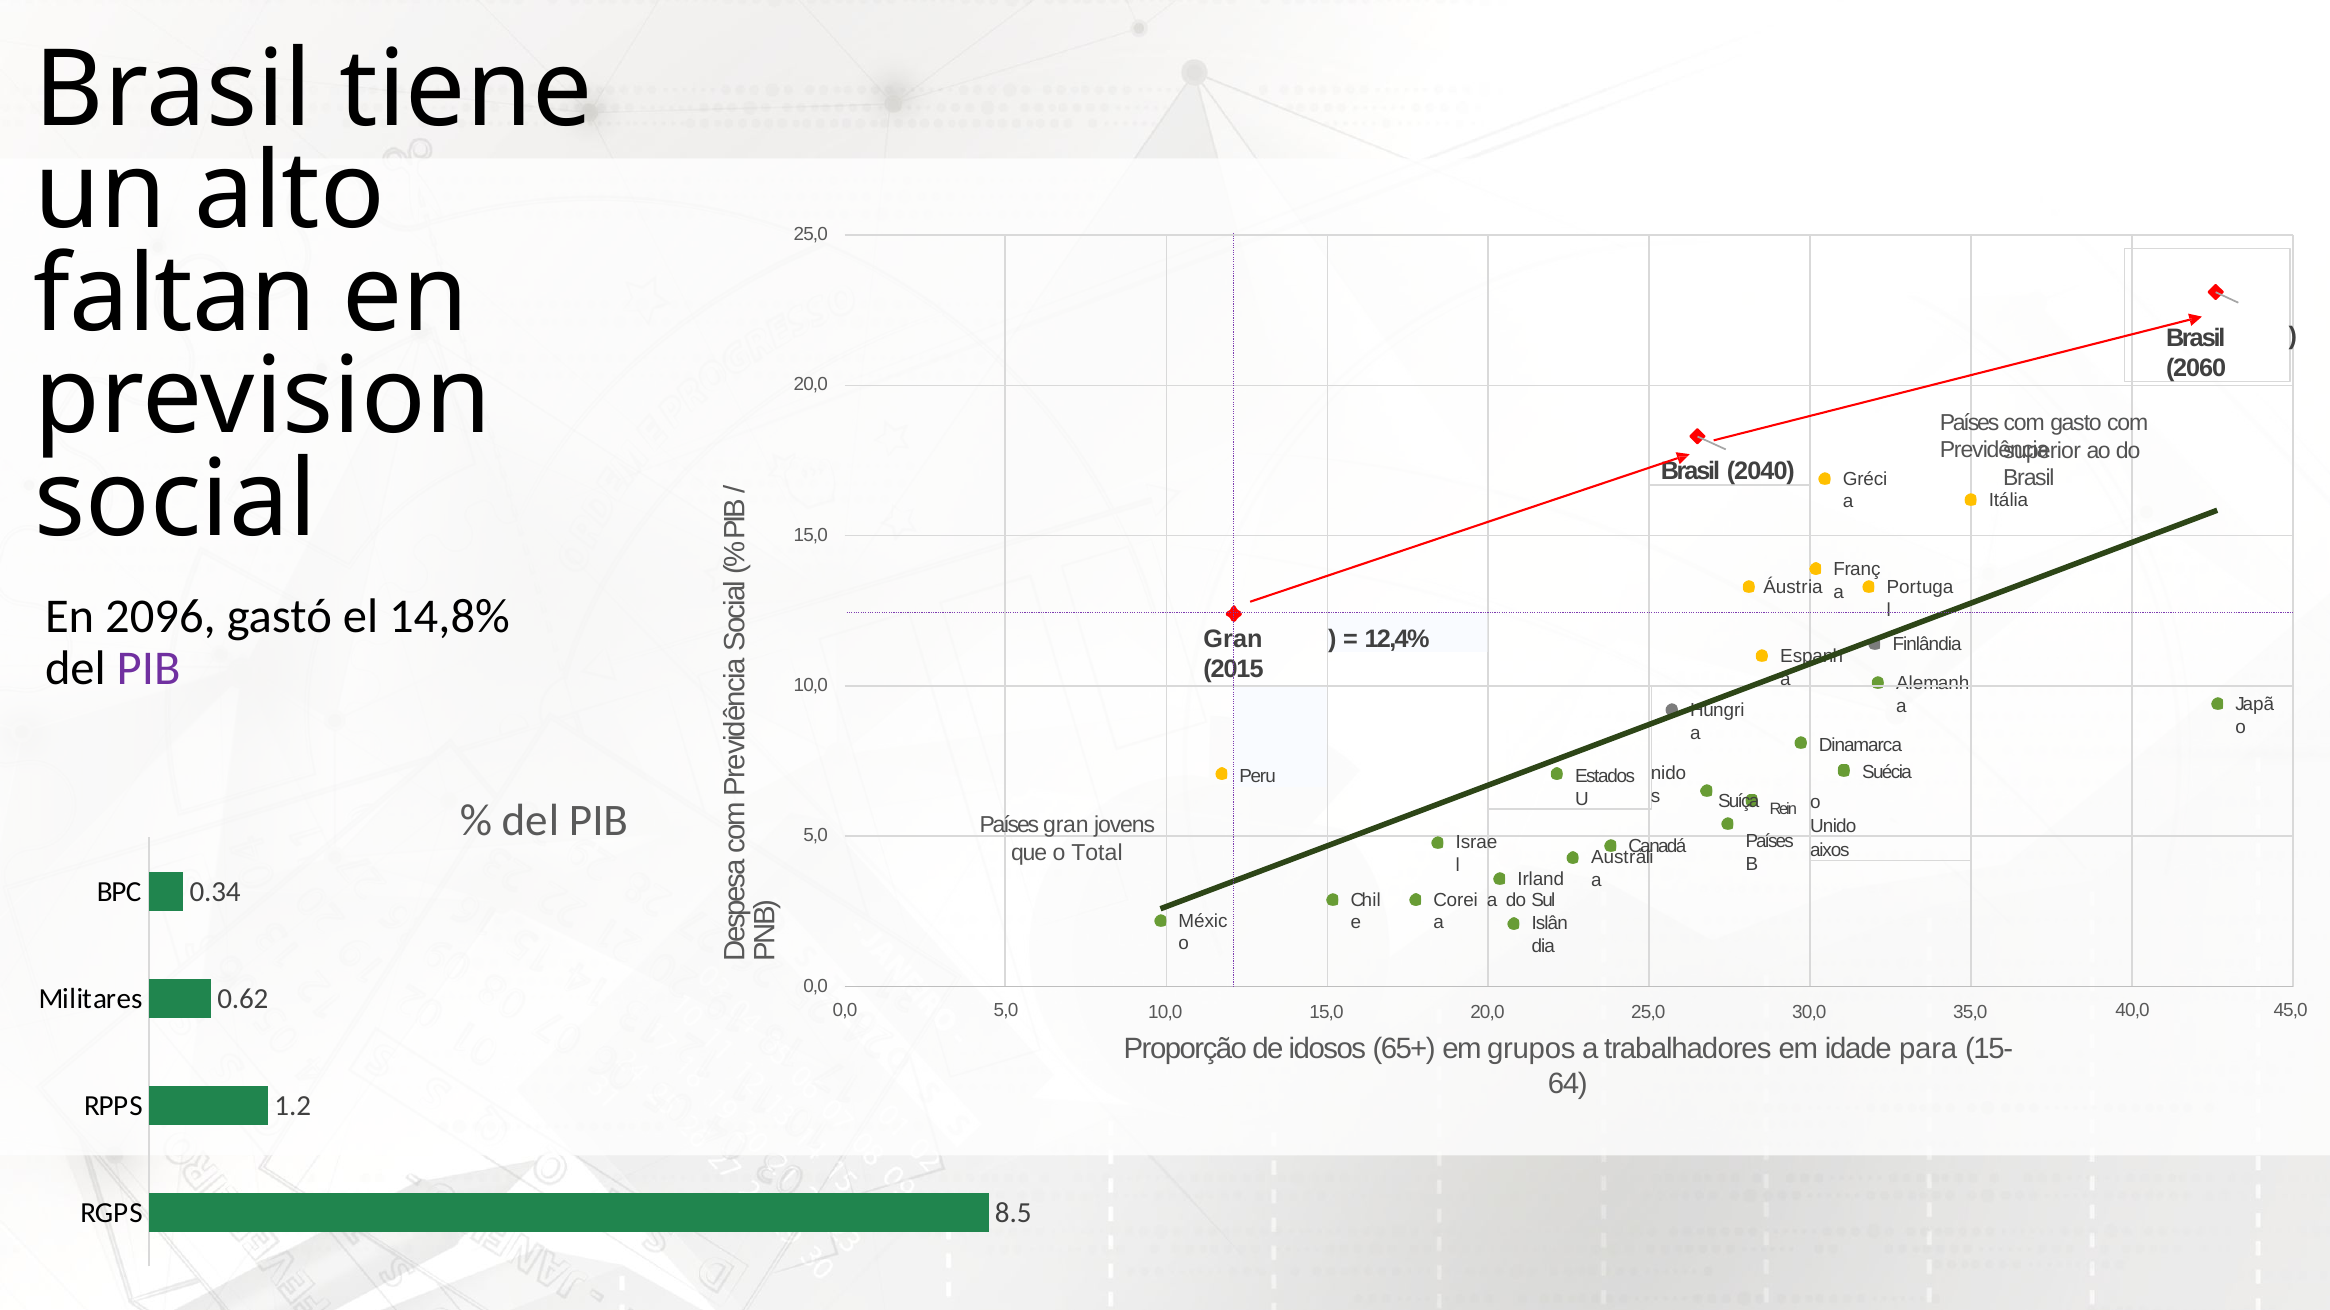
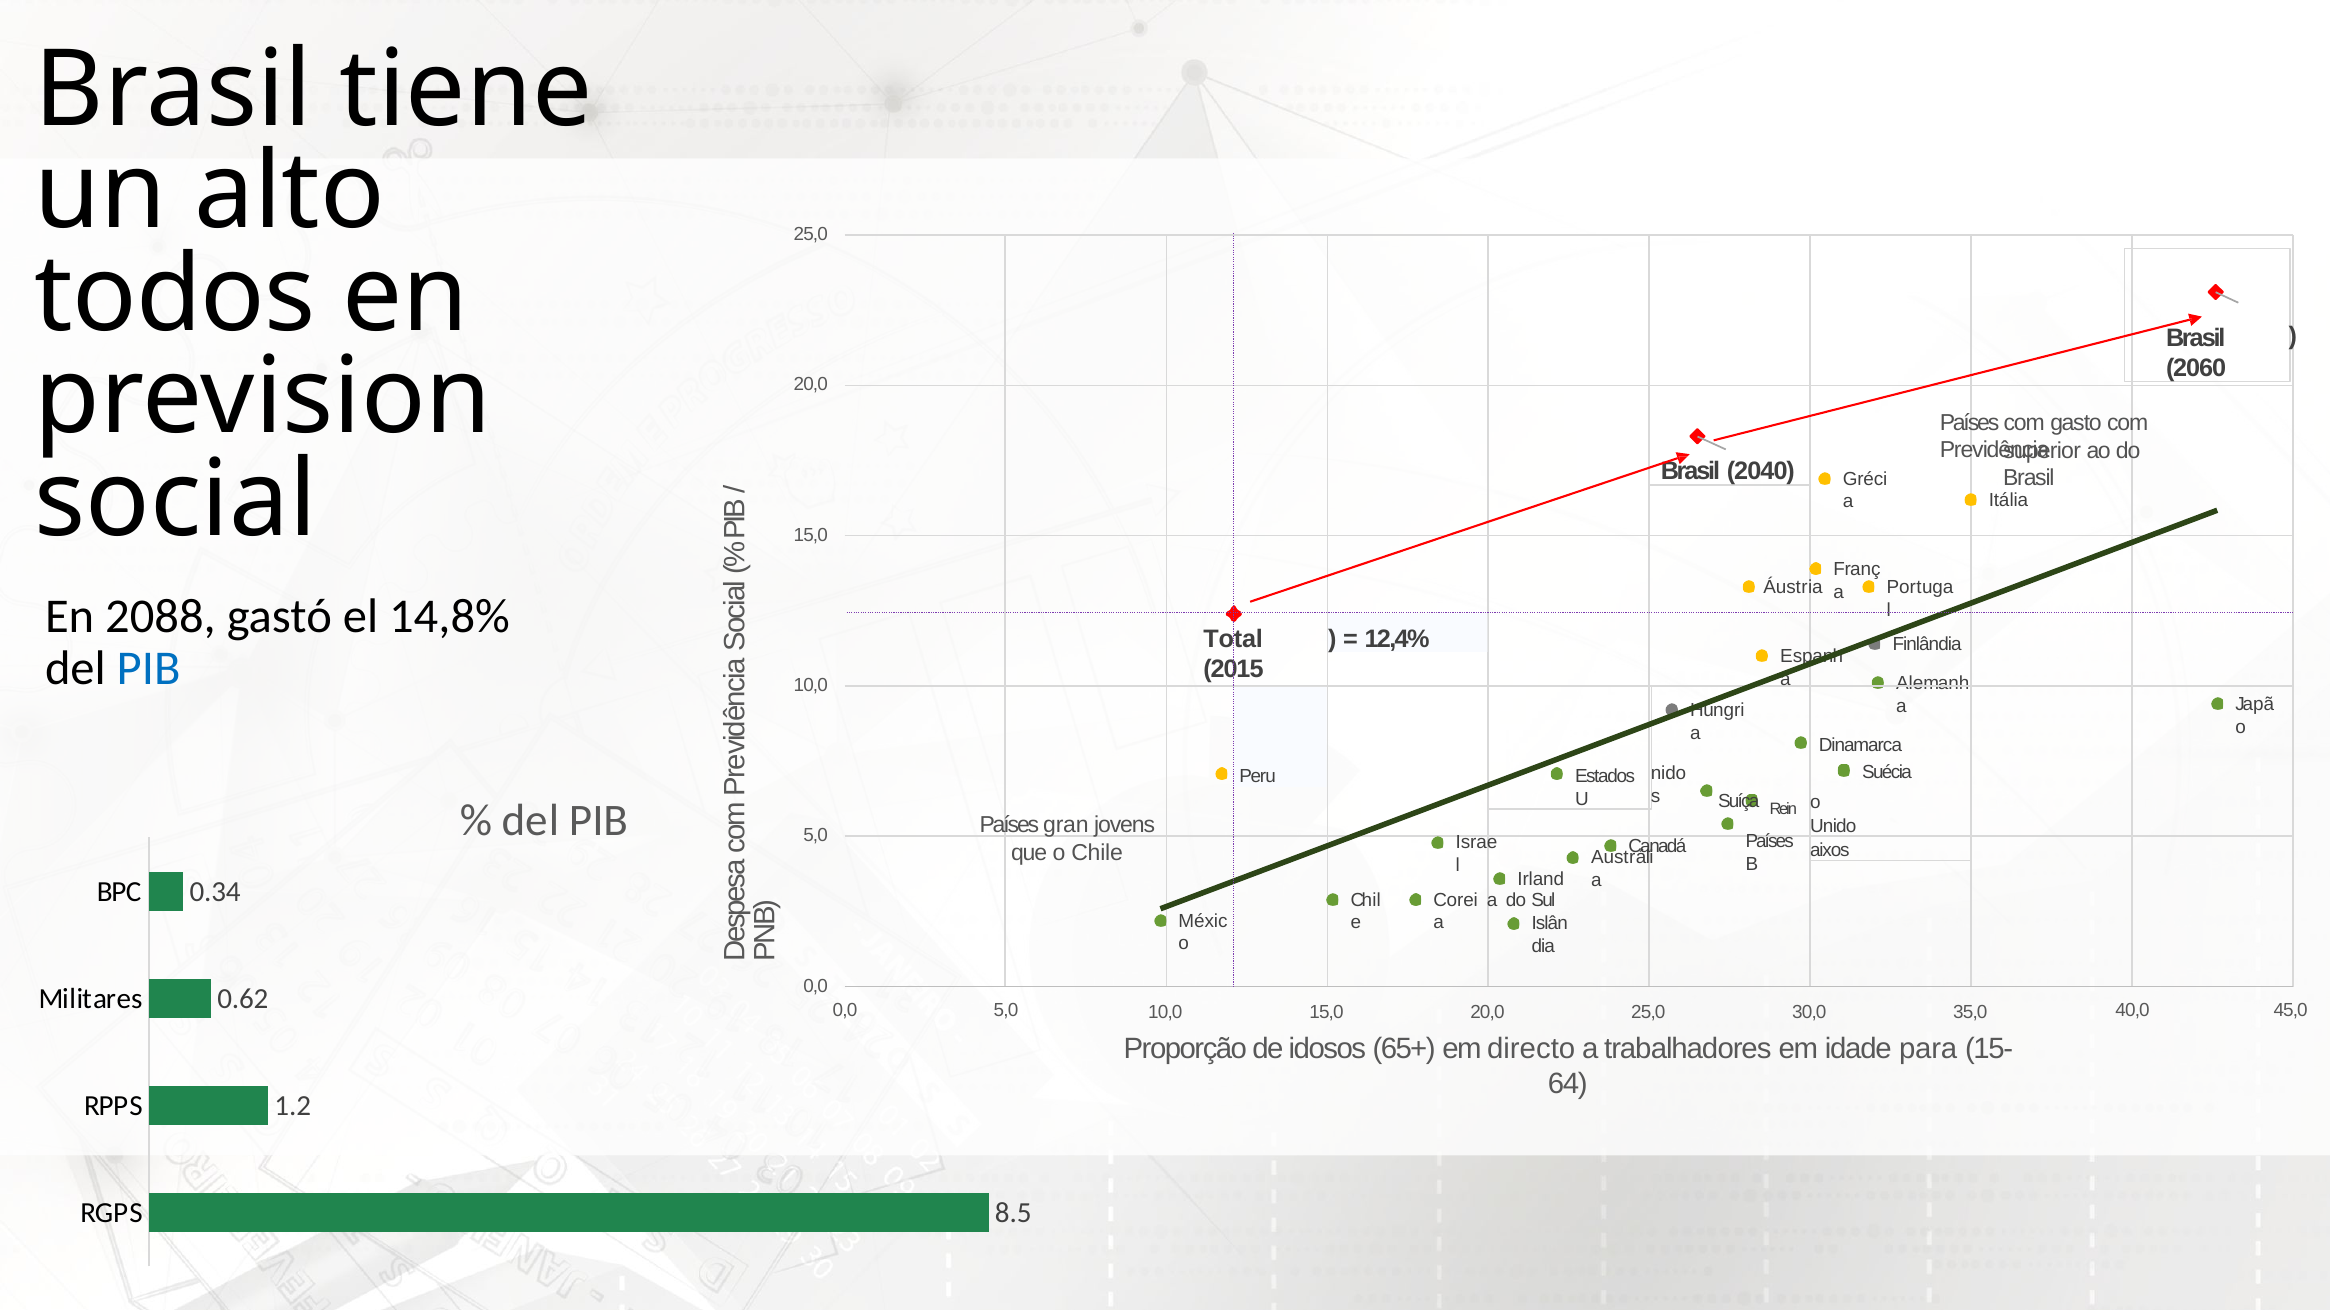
faltan: faltan -> todos (175, 295)
2096: 2096 -> 2088 (160, 617)
Gran: Gran -> Total (1233, 639)
PIB colour: purple -> blue (149, 669)
Total: Total -> Chile (1097, 853)
grupos: grupos -> directo (1531, 1049)
